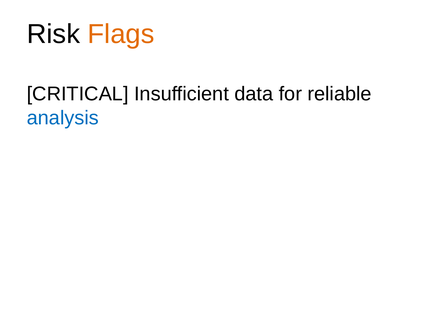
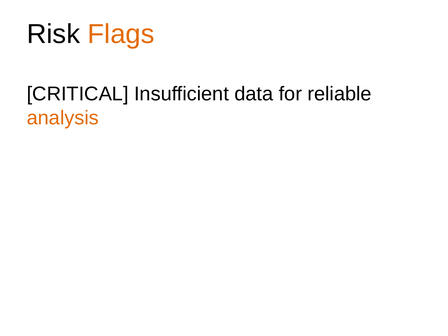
analysis colour: blue -> orange (63, 118)
